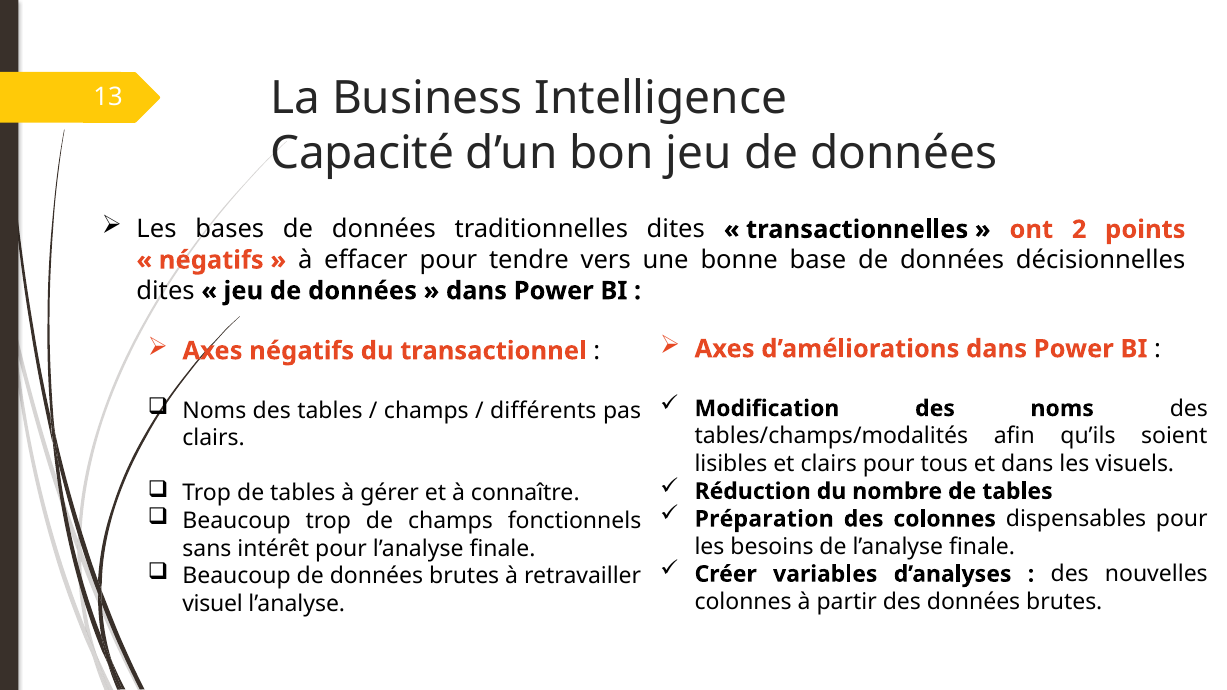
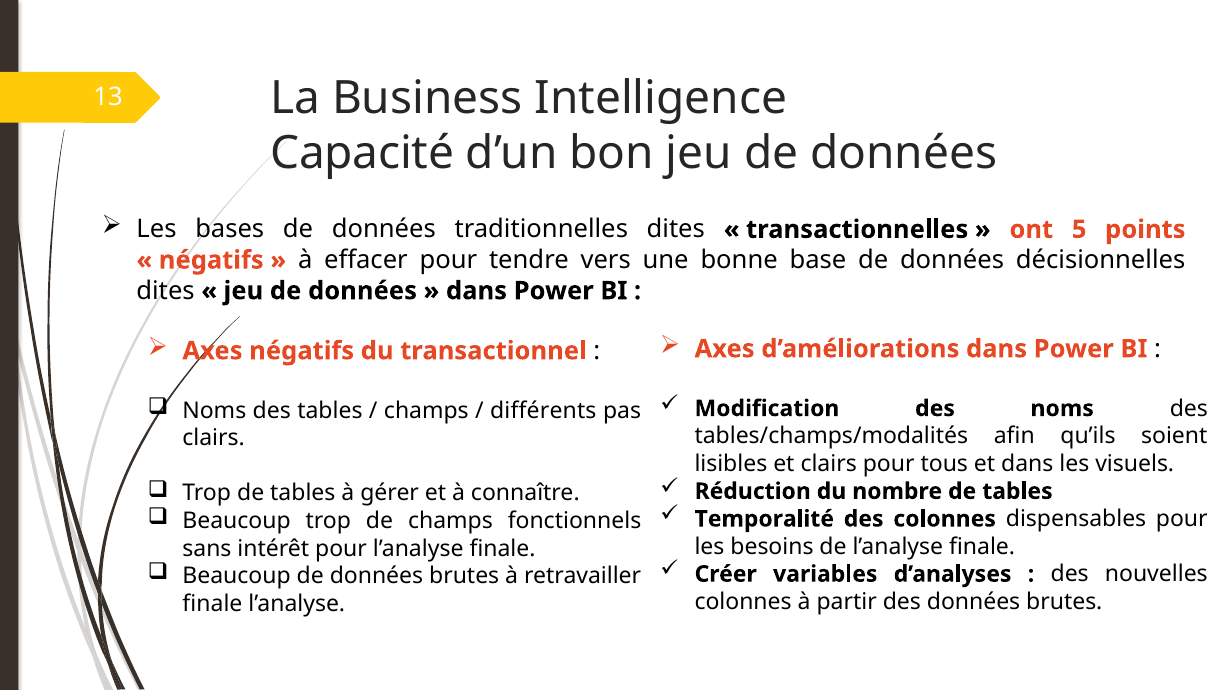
2: 2 -> 5 (1079, 230)
Préparation: Préparation -> Temporalité (764, 519)
visuel: visuel -> finale (212, 604)
